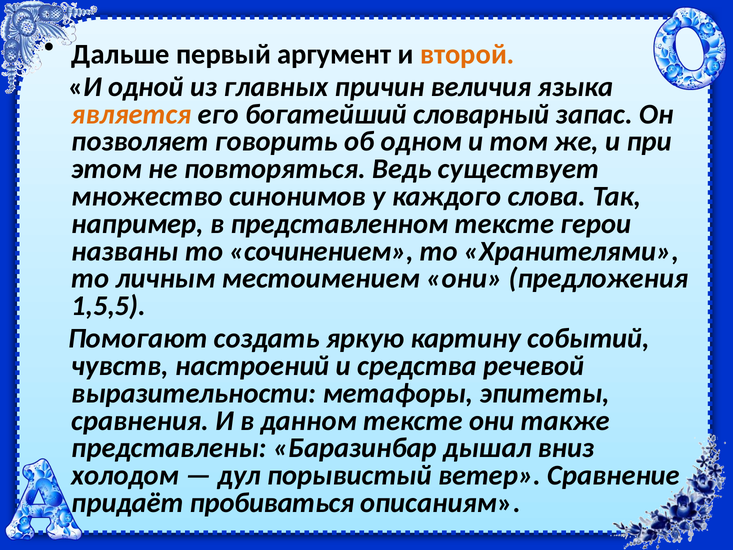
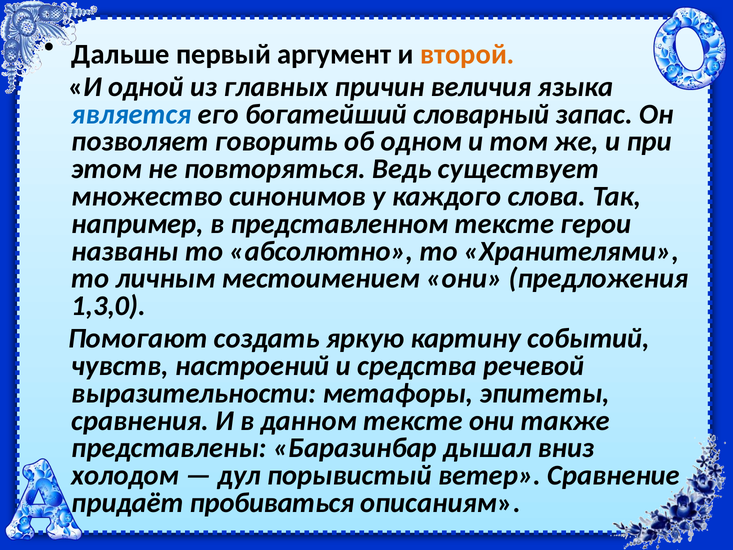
является colour: orange -> blue (131, 114)
сочинением: сочинением -> абсолютно (321, 251)
1,5,5: 1,5,5 -> 1,3,0 (109, 306)
